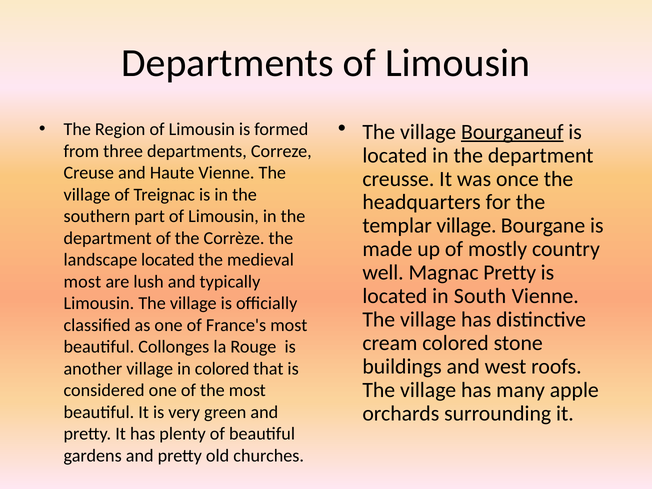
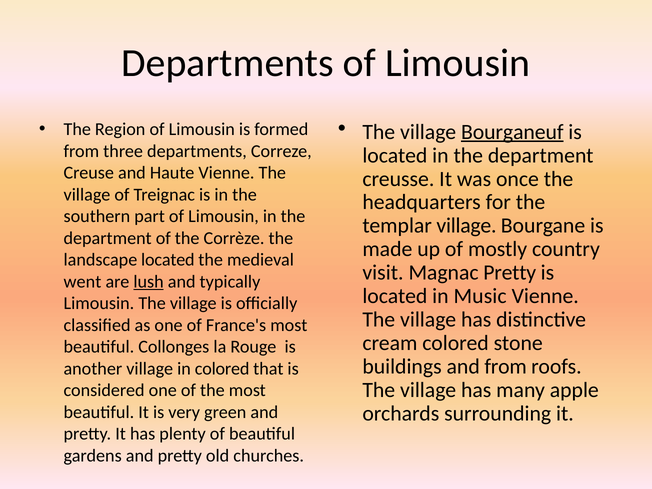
well: well -> visit (383, 273)
most: most -> went (82, 282)
lush underline: none -> present (149, 282)
South: South -> Music (480, 296)
and west: west -> from (506, 367)
